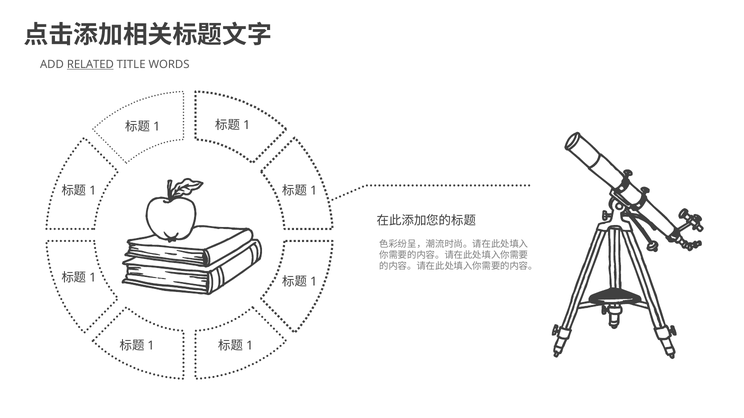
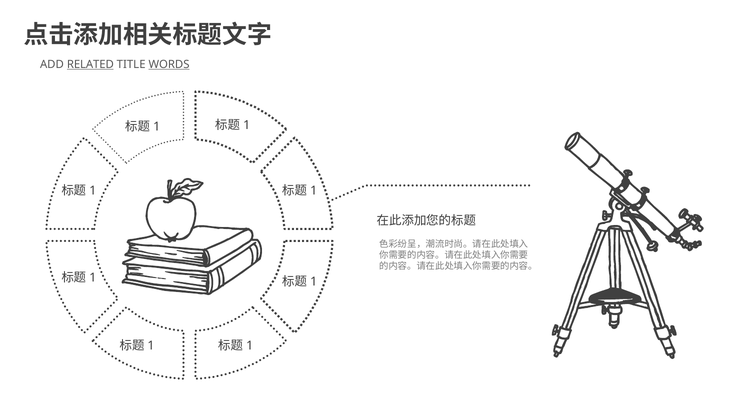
WORDS underline: none -> present (169, 64)
